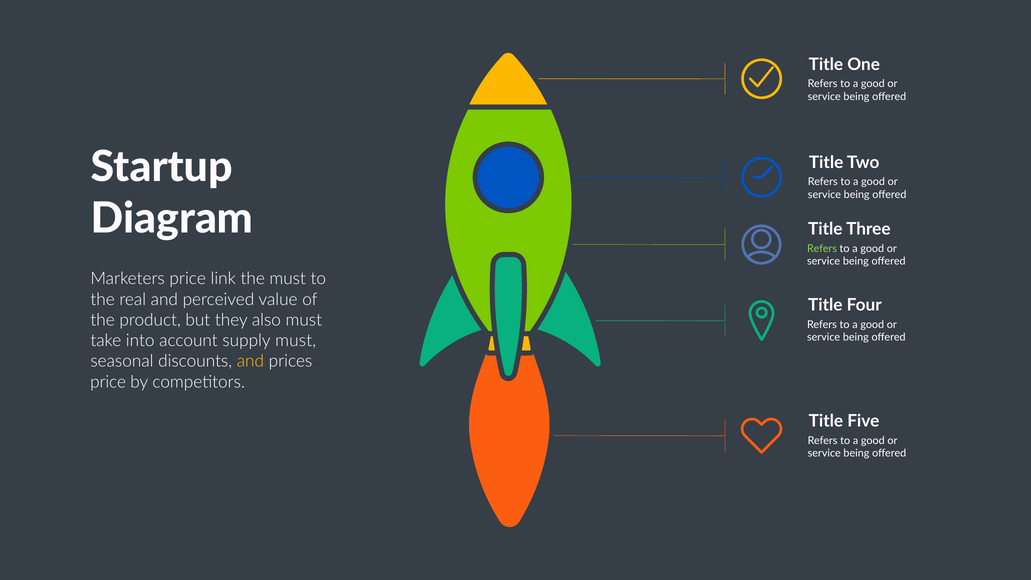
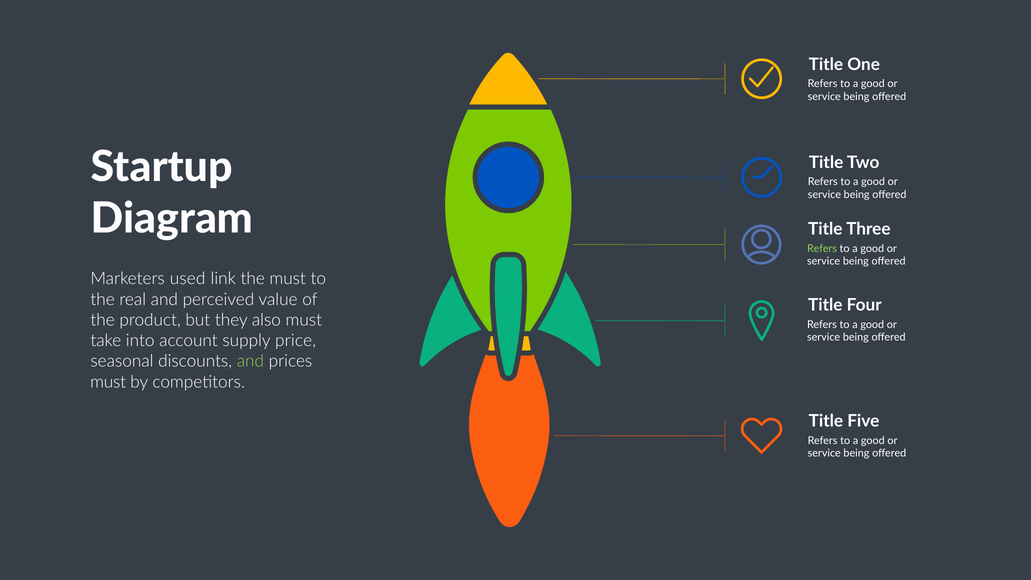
Marketers price: price -> used (188, 279)
supply must: must -> price (296, 341)
and colour: yellow -> light green (250, 361)
price: price -> must (108, 382)
